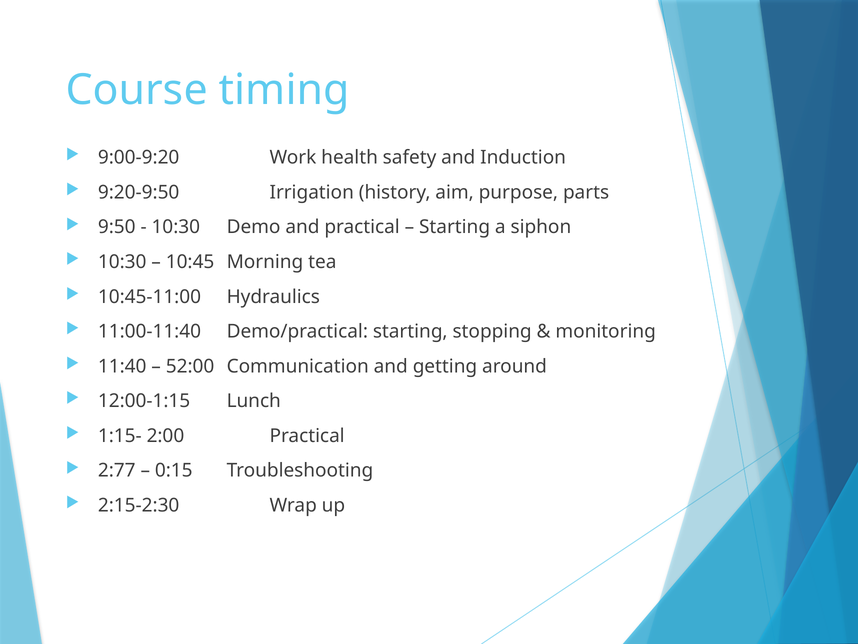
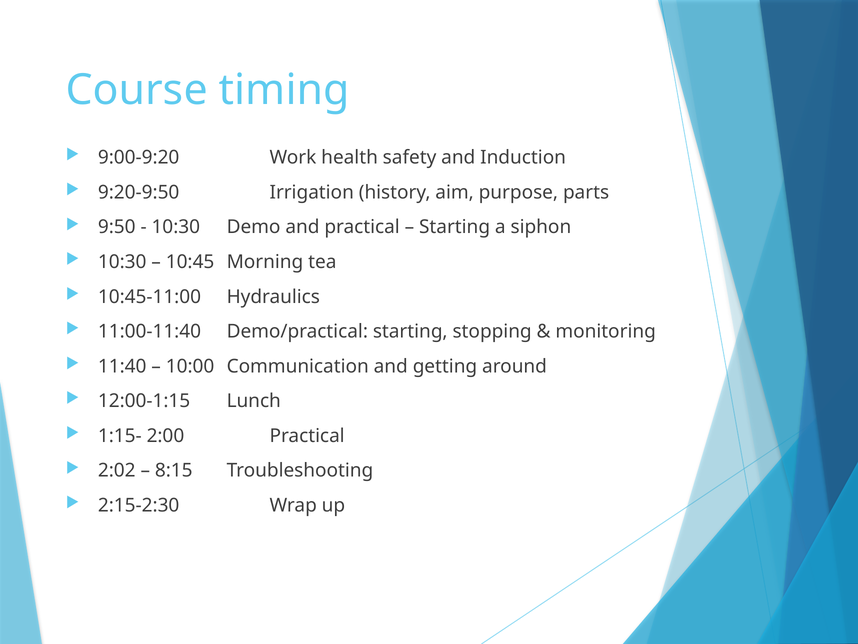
52:00: 52:00 -> 10:00 (190, 366)
2:77: 2:77 -> 2:02 (117, 470)
0:15: 0:15 -> 8:15 (174, 470)
